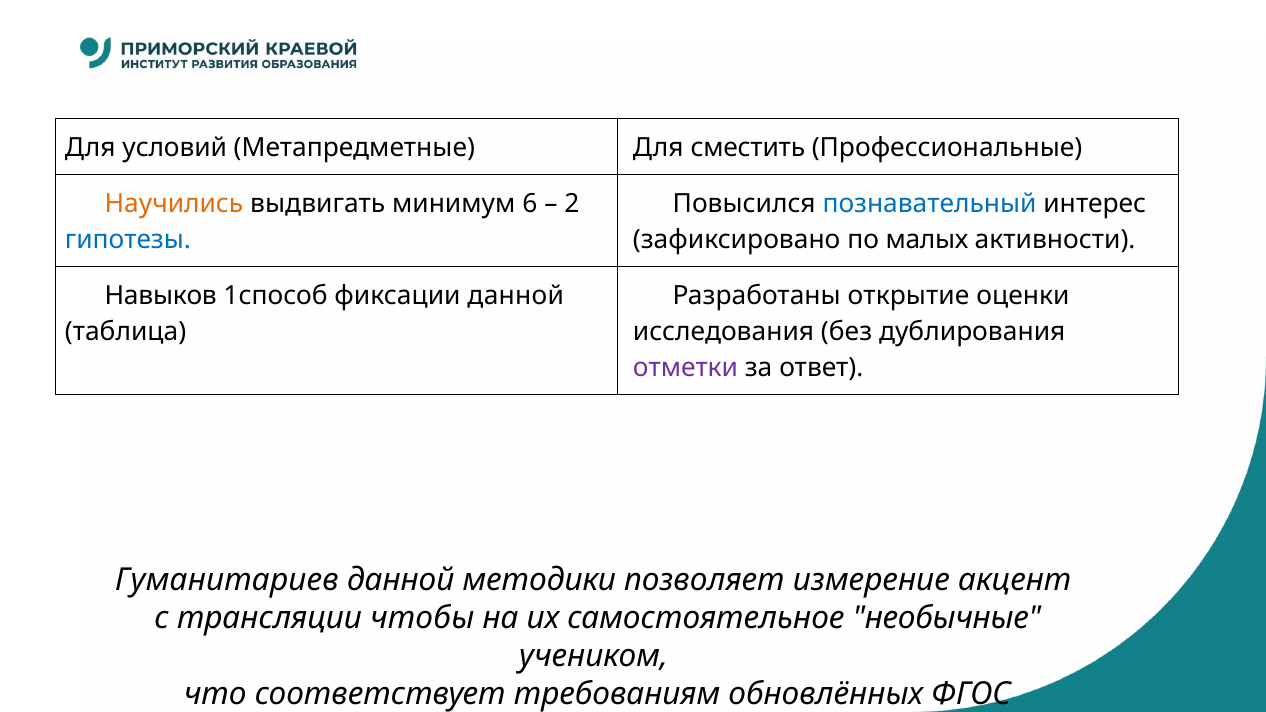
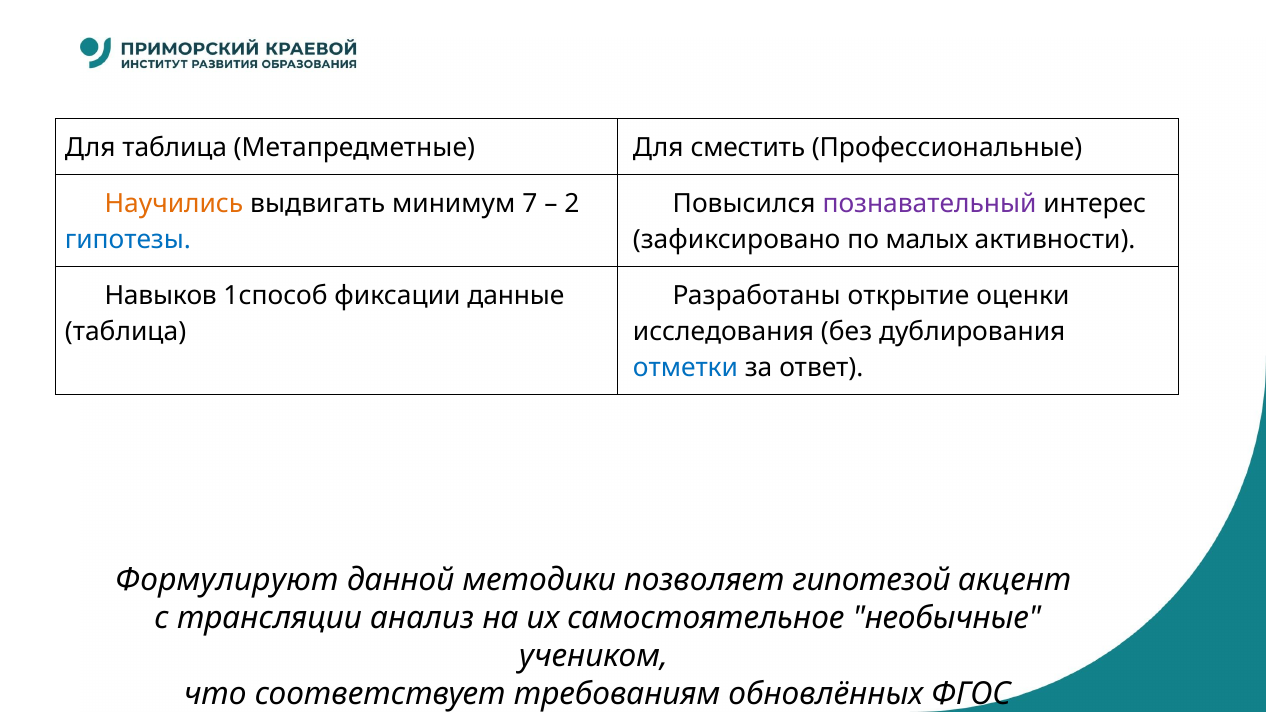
Для условий: условий -> таблица (175, 148)
6: 6 -> 7 (530, 204)
познавательный colour: blue -> purple (930, 204)
фиксации данной: данной -> данные (516, 296)
отметки colour: purple -> blue (686, 368)
Гуманитариев: Гуманитариев -> Формулируют (227, 580)
измерение: измерение -> гипотезой (871, 580)
чтобы: чтобы -> анализ (422, 618)
